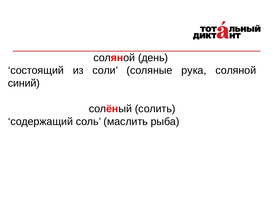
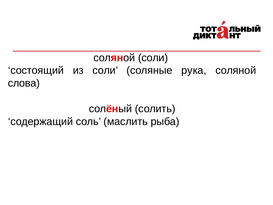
соляной день: день -> соли (153, 58)
синий: синий -> слова (24, 83)
